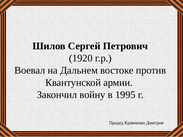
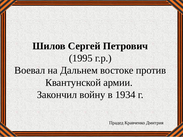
1920: 1920 -> 1995 (81, 58)
1995: 1995 -> 1934 (125, 95)
